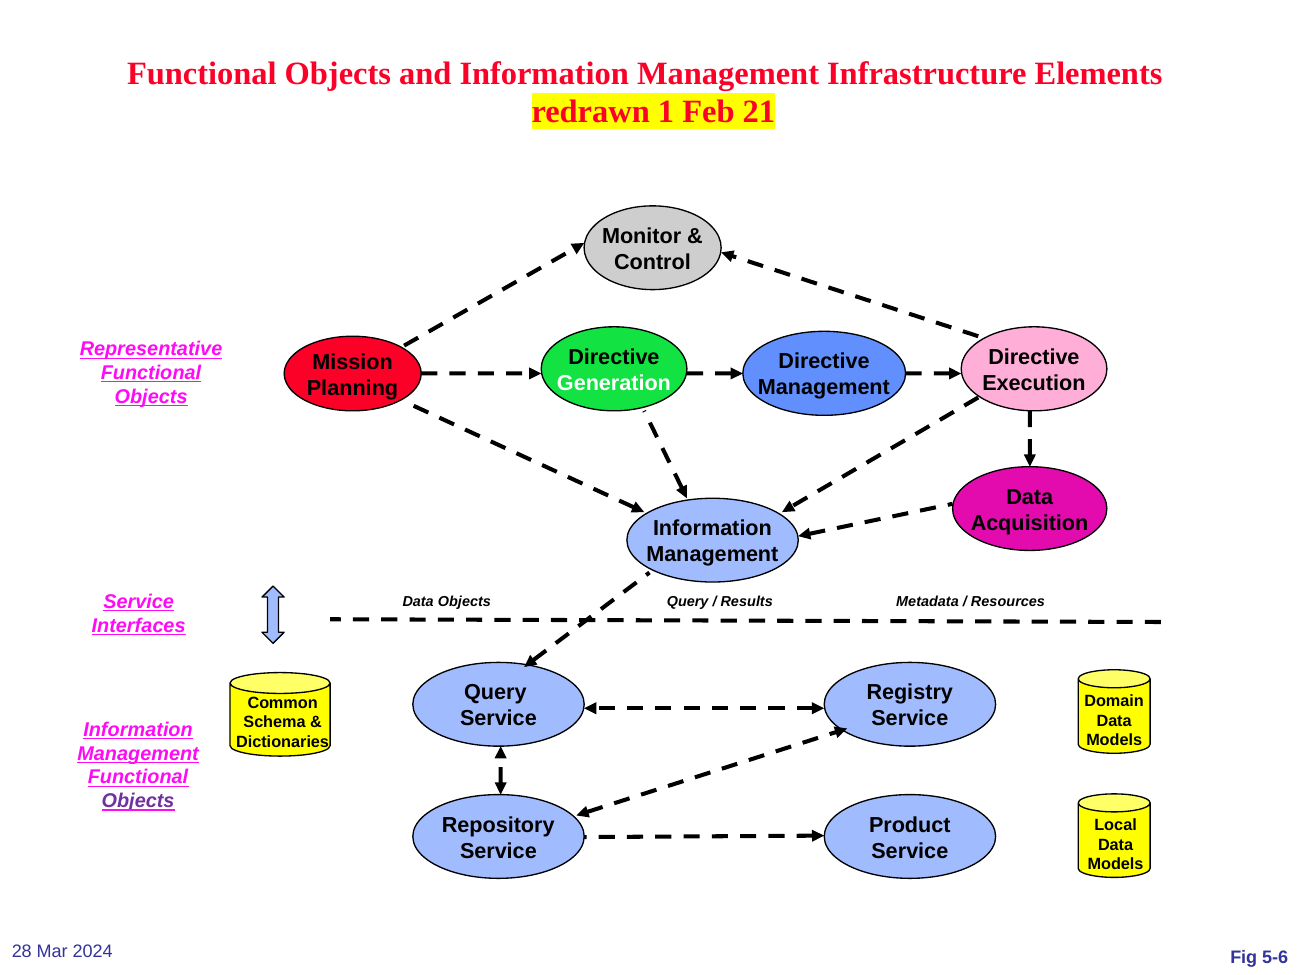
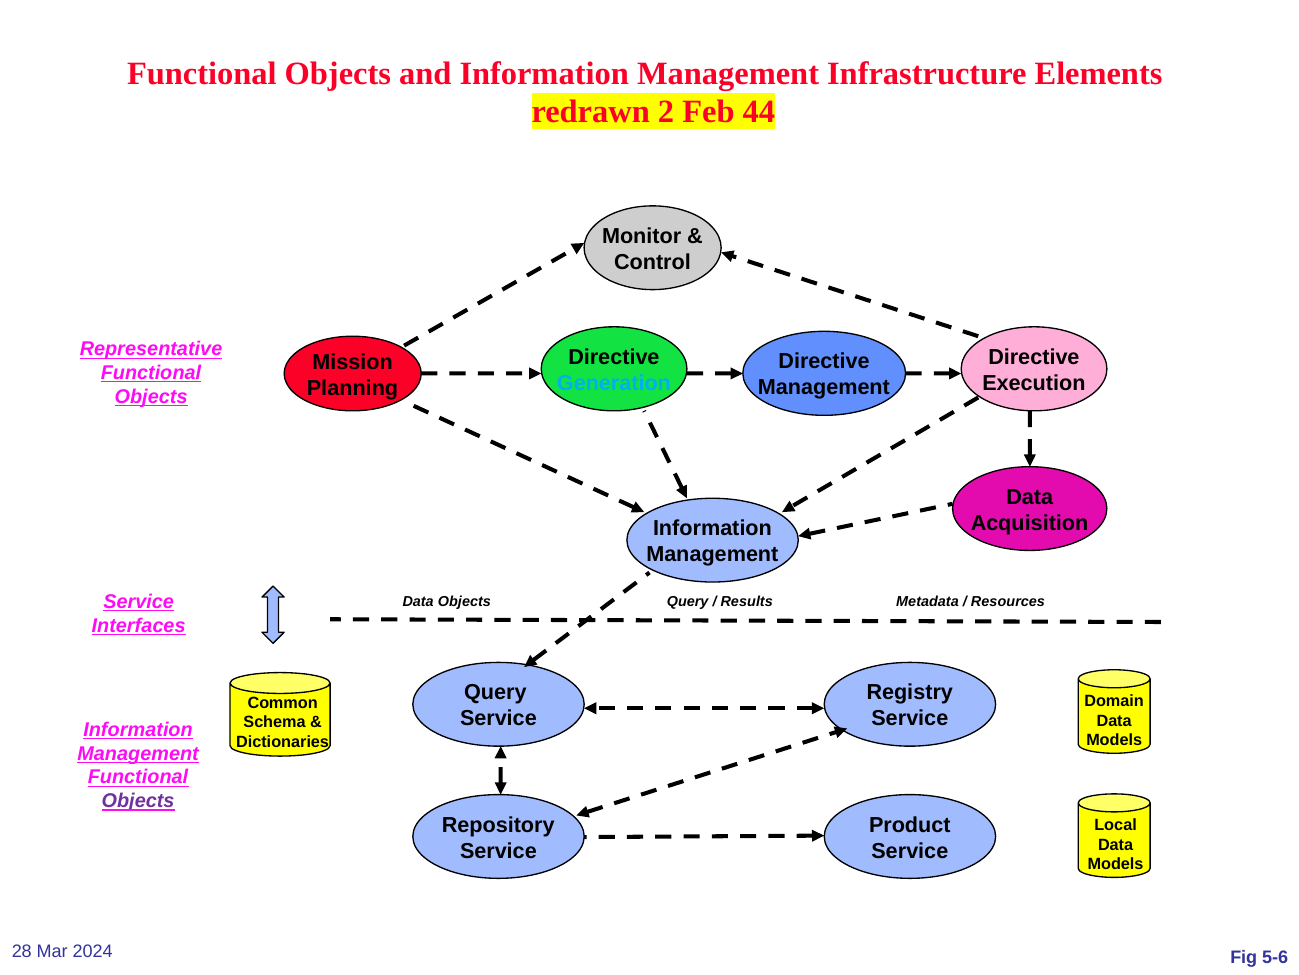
1: 1 -> 2 (666, 111)
21: 21 -> 44 (759, 111)
Generation colour: white -> light blue (614, 383)
